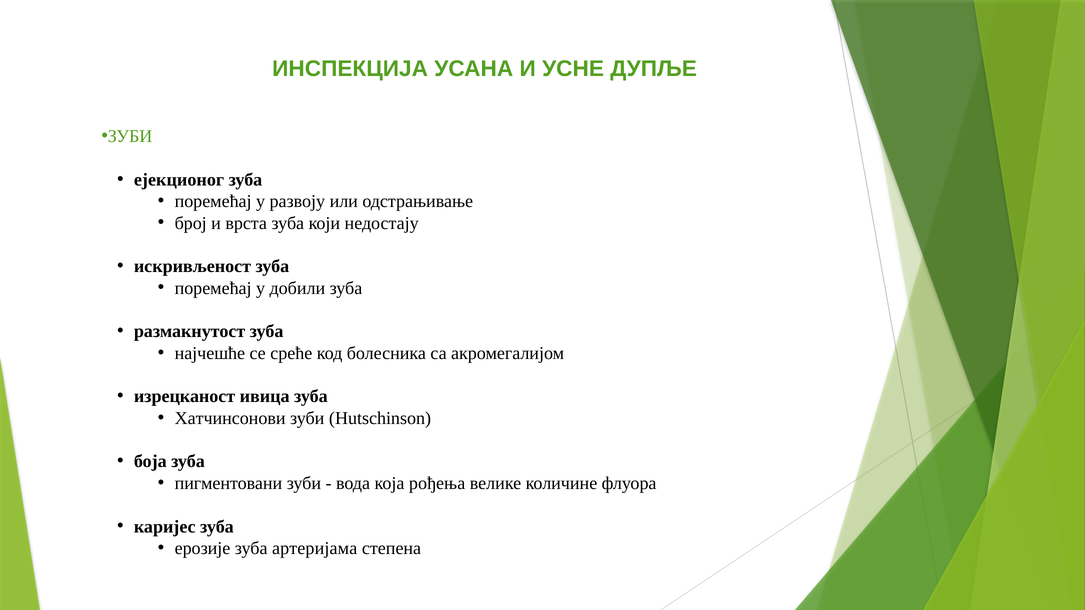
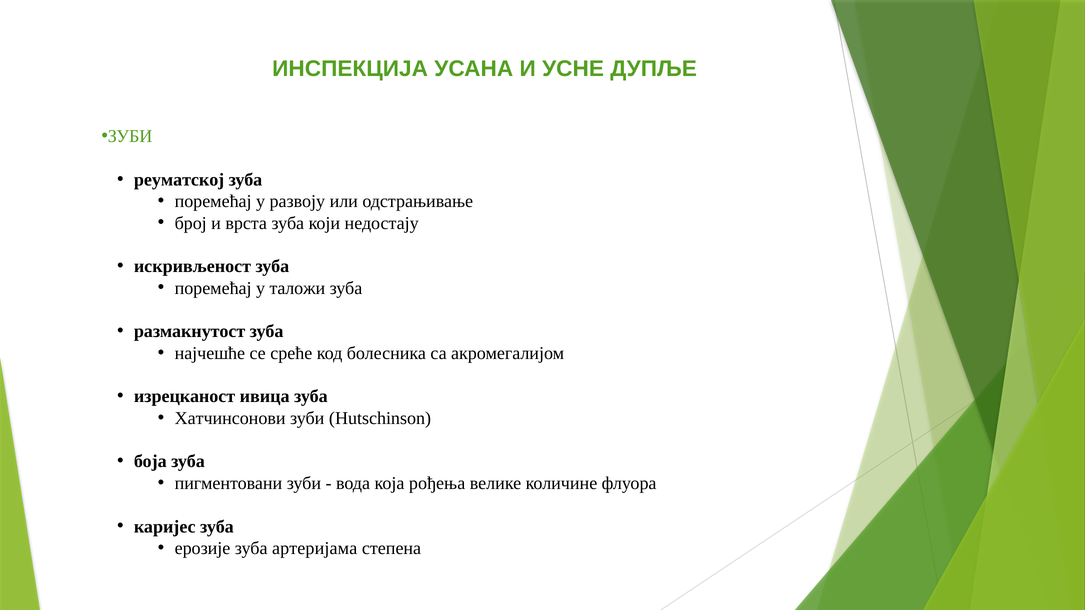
ејекционог: ејекционог -> реуматској (179, 180)
добили: добили -> таложи (297, 288)
